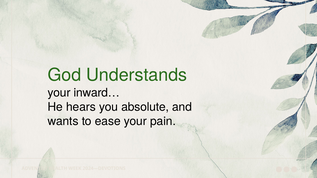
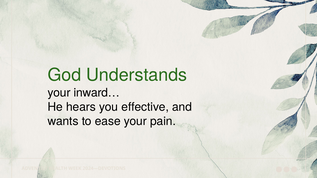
absolute: absolute -> effective (145, 107)
